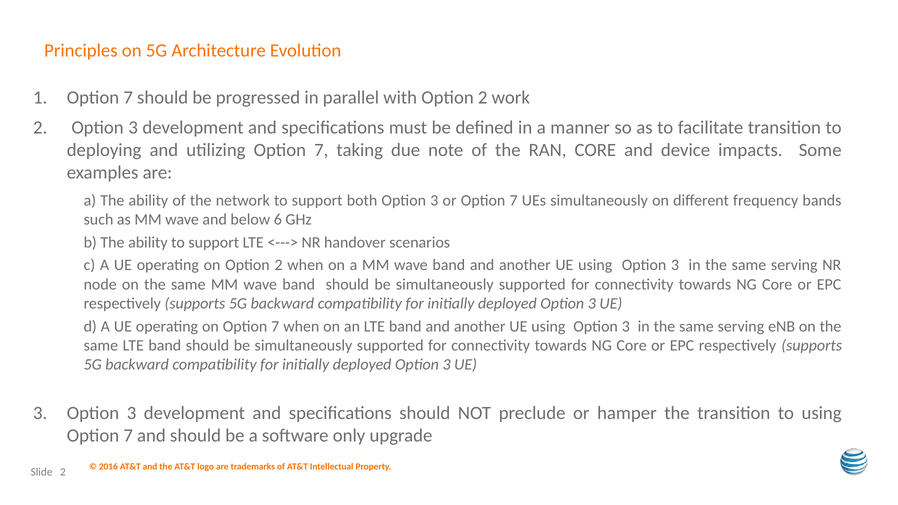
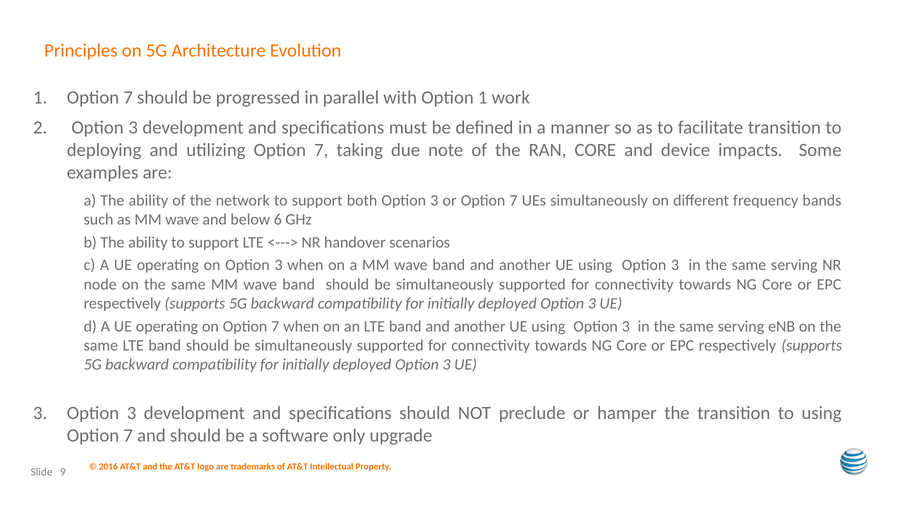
with Option 2: 2 -> 1 (483, 98)
on Option 2: 2 -> 3 (279, 266)
Slide 2: 2 -> 9 (63, 473)
